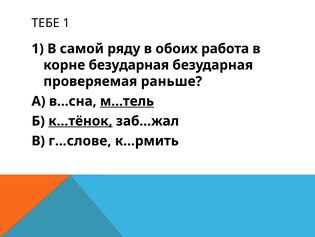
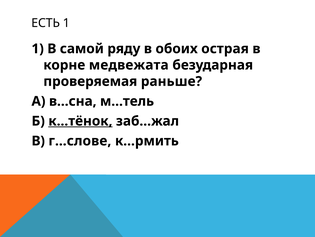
ТЕБЕ: ТЕБЕ -> ЕСТЬ (46, 23)
работа: работа -> острая (225, 49)
корне безударная: безударная -> медвежата (129, 65)
м…тель underline: present -> none (127, 101)
